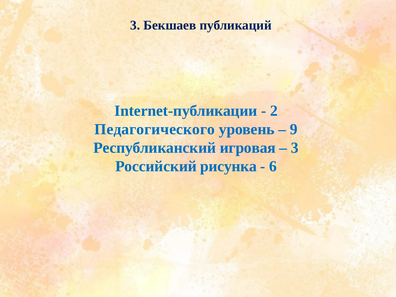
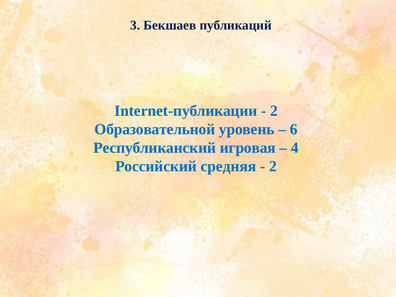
Педагогического: Педагогического -> Образовательной (155, 129)
9: 9 -> 6 (294, 129)
3: 3 -> 4 (295, 148)
рисунка: рисунка -> средняя (228, 166)
6: 6 -> 2 (273, 166)
